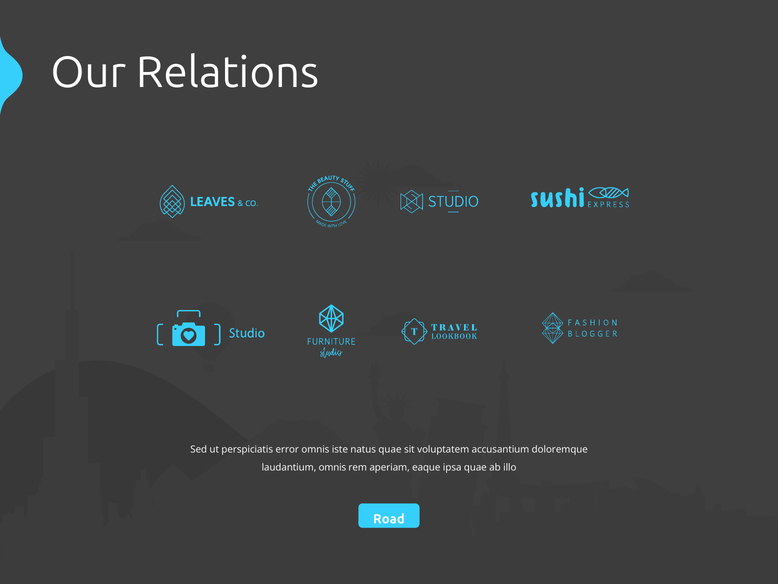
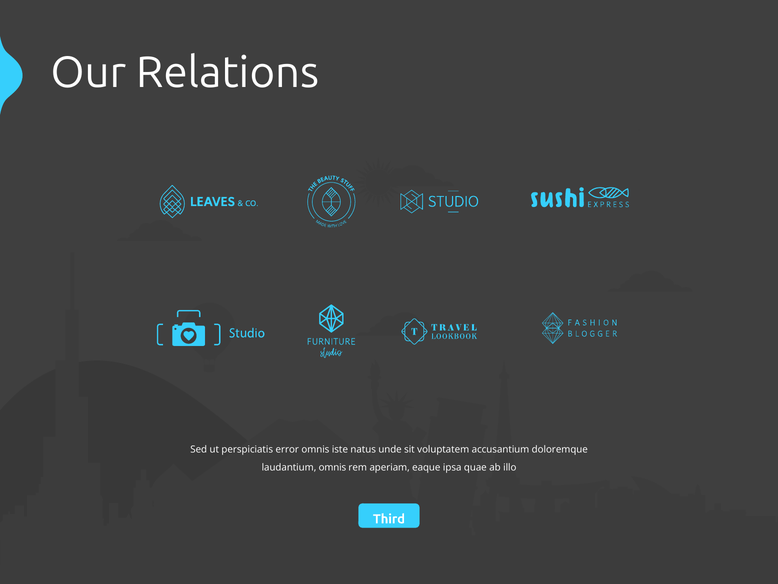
natus quae: quae -> unde (390, 449)
Road: Road -> Third (389, 519)
